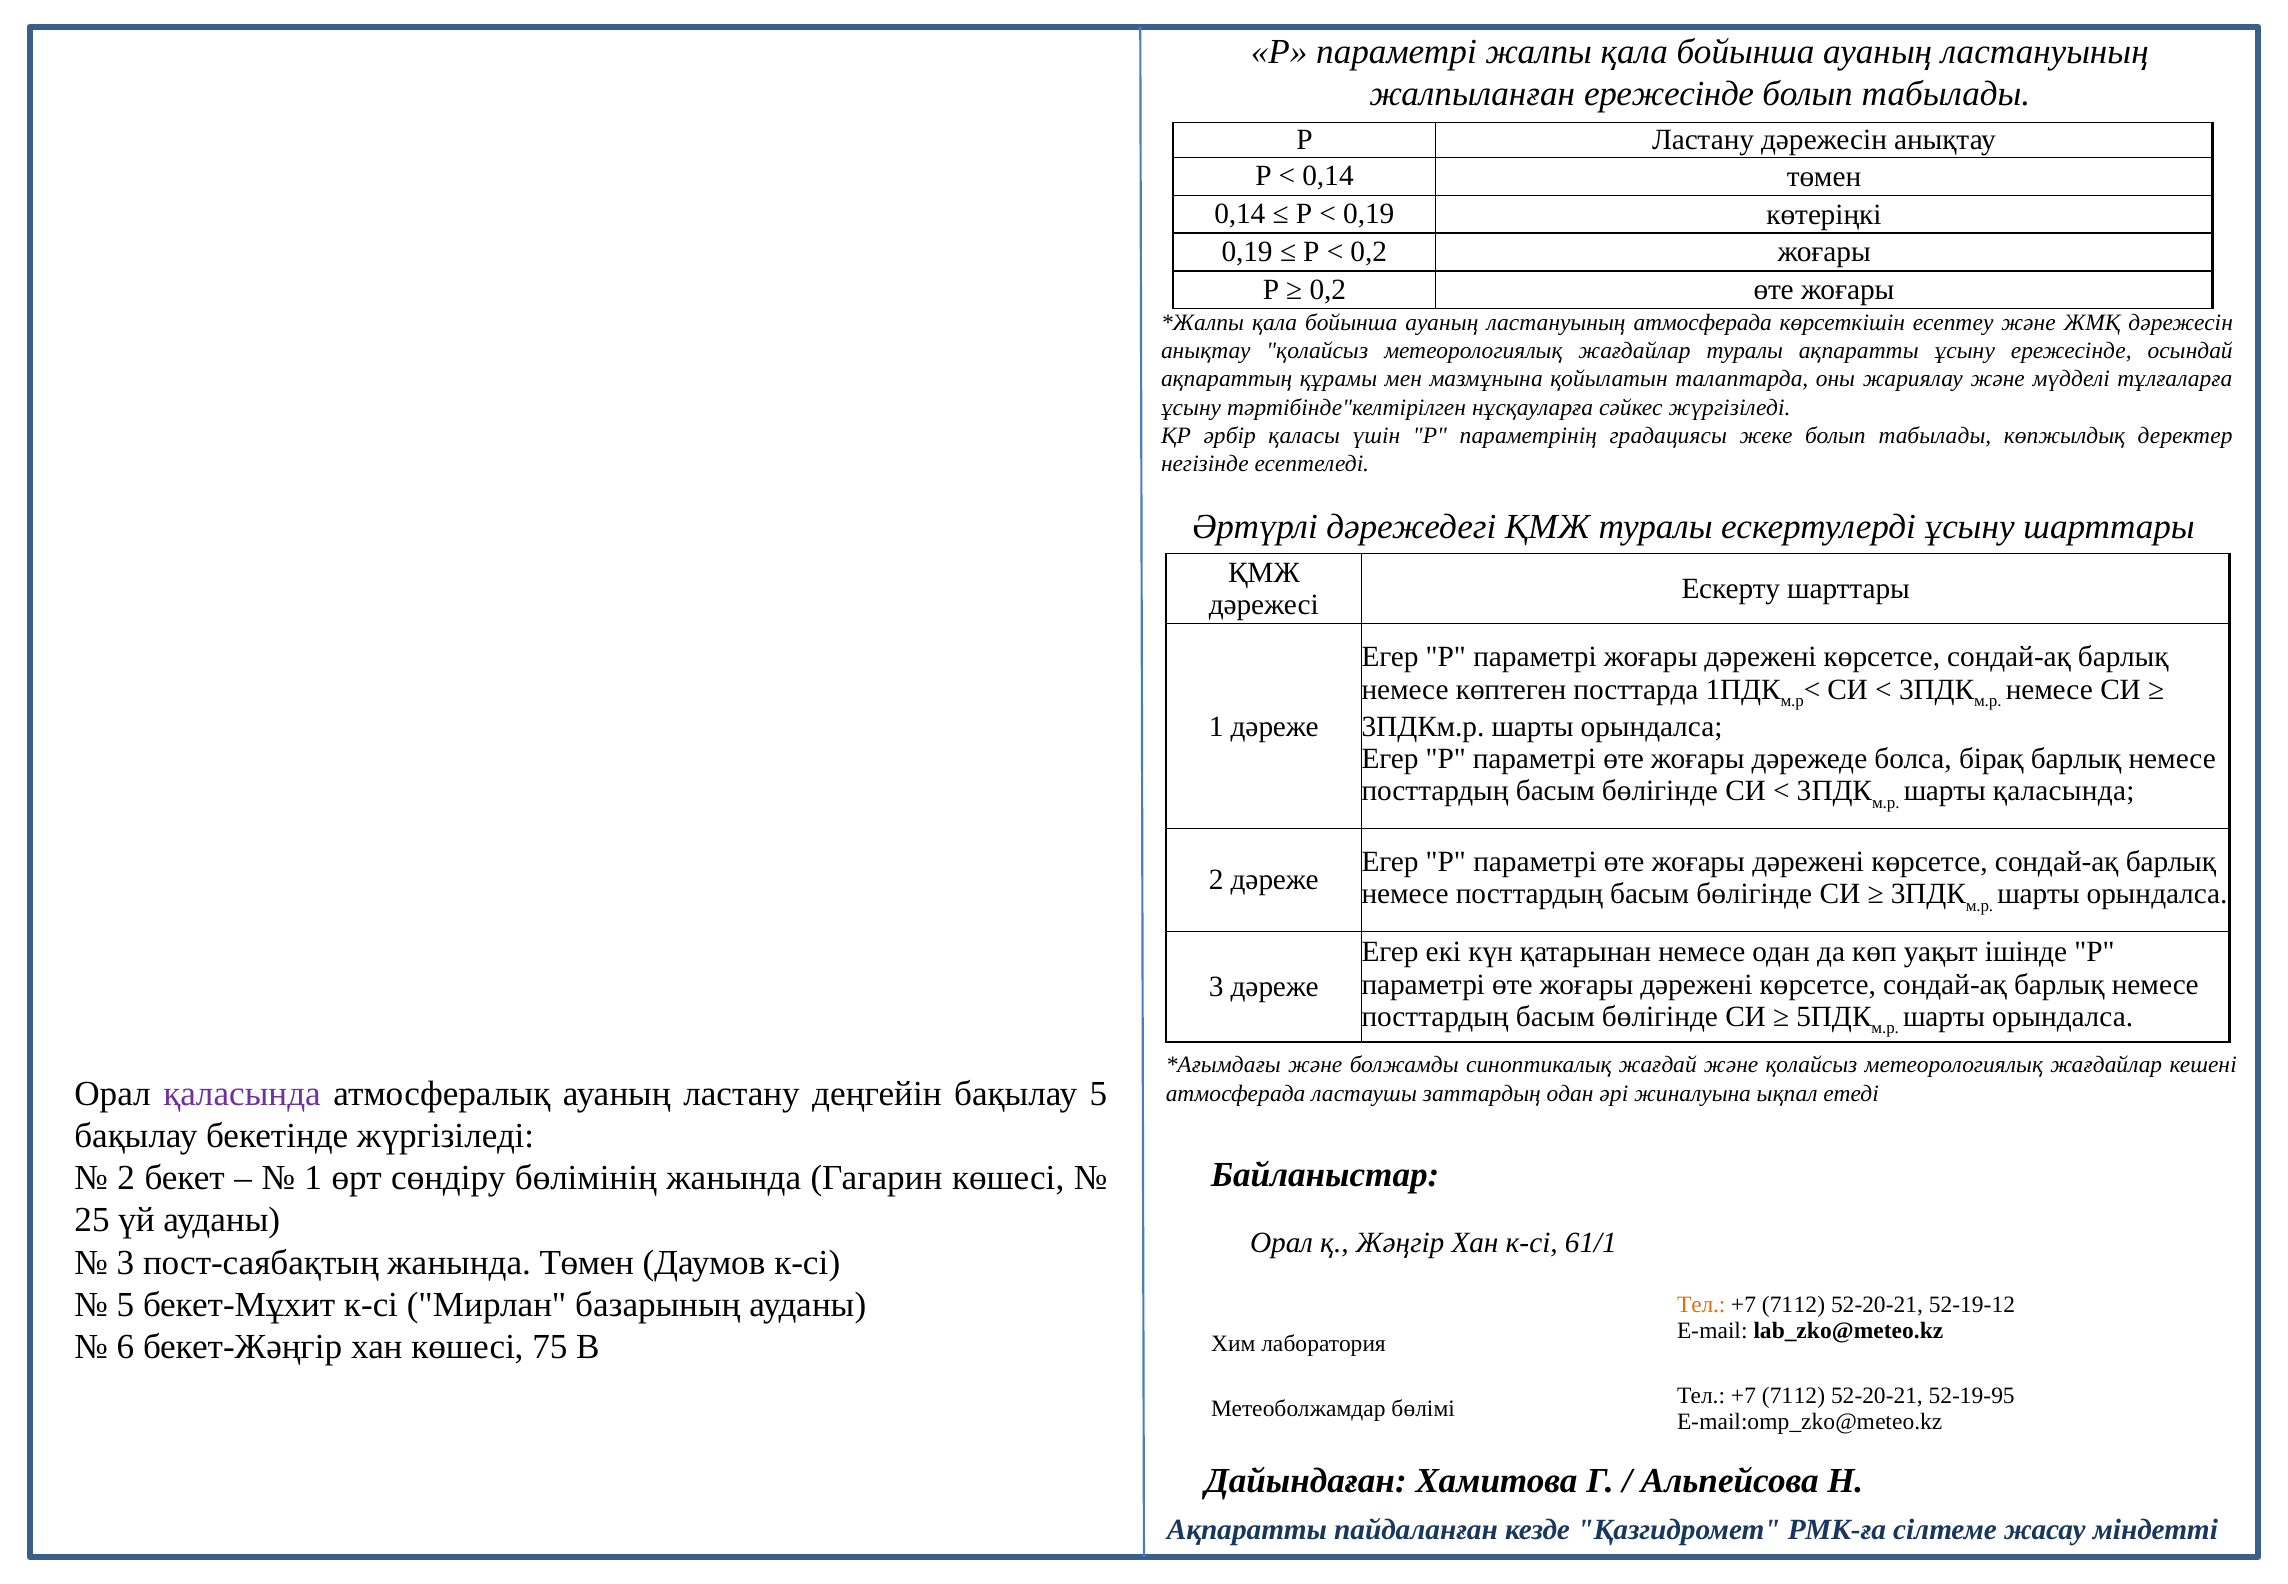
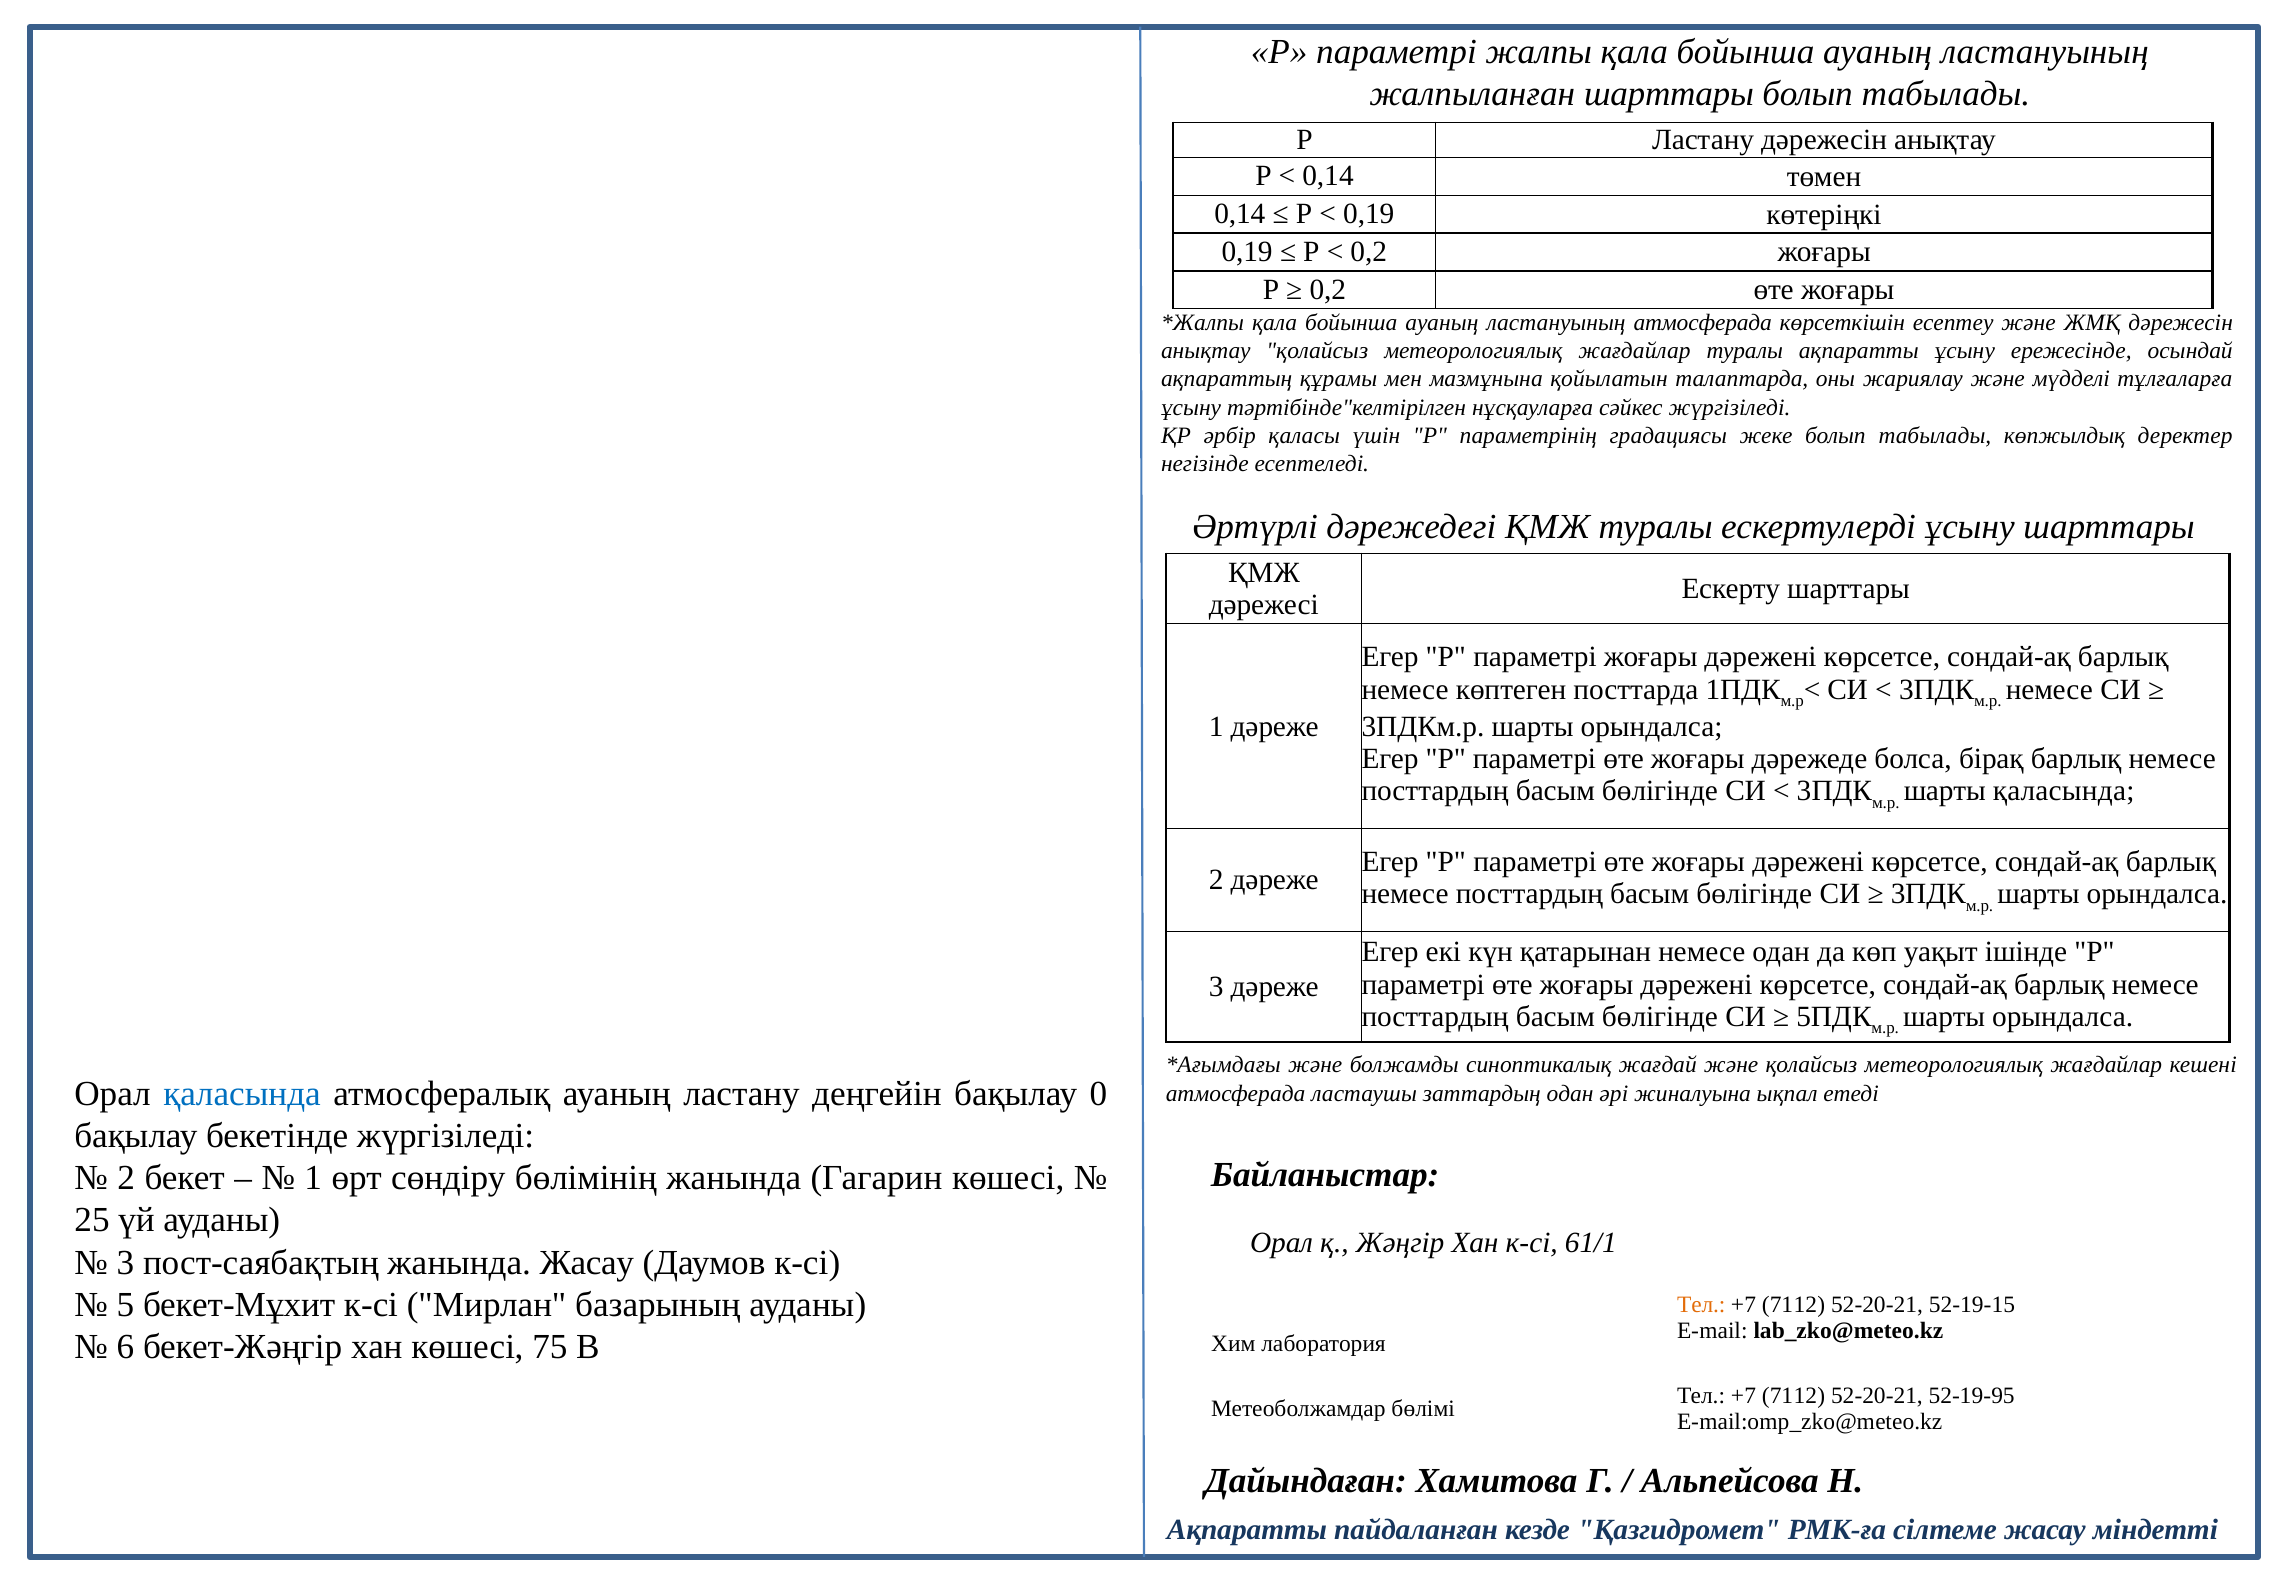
жалпыланған ережесінде: ережесінде -> шарттары (1669, 94)
қаласында colour: purple -> blue (242, 1093)
бақылау 5: 5 -> 0 (1099, 1093)
жанында Төмен: Төмен -> Жасау (587, 1262)
52-19-12: 52-19-12 -> 52-19-15 (1972, 1305)
